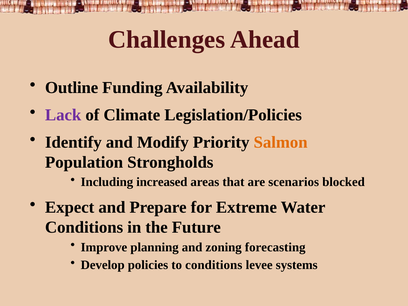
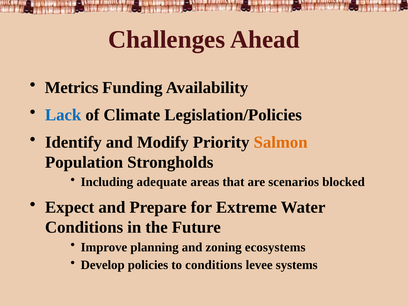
Outline: Outline -> Metrics (72, 88)
Lack colour: purple -> blue (63, 115)
increased: increased -> adequate (162, 182)
forecasting: forecasting -> ecosystems (275, 247)
